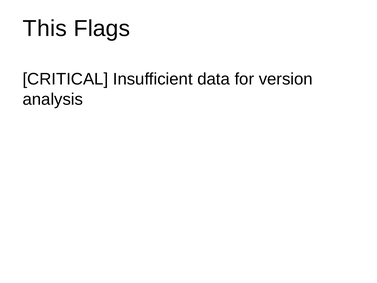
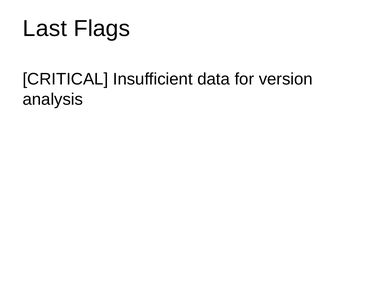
This: This -> Last (45, 29)
